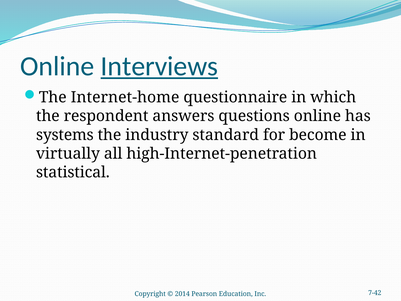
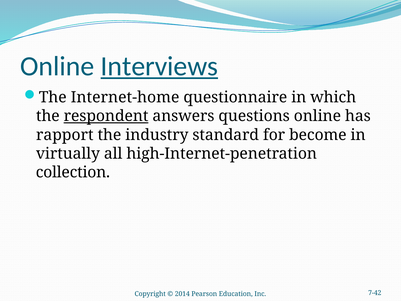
respondent underline: none -> present (106, 116)
systems: systems -> rapport (65, 135)
statistical: statistical -> collection (73, 172)
